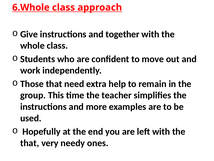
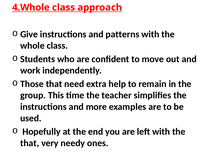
6.Whole: 6.Whole -> 4.Whole (31, 7)
together: together -> patterns (122, 34)
